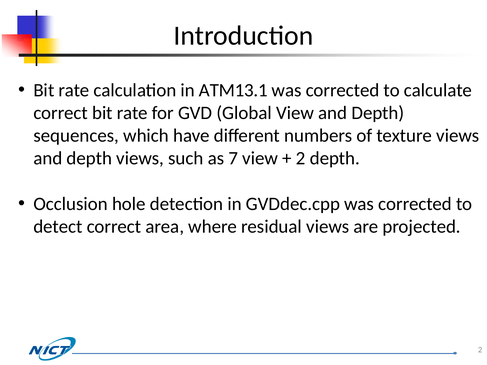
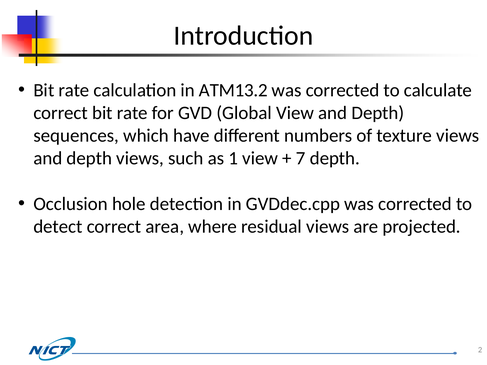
ATM13.1: ATM13.1 -> ATM13.2 (233, 90)
7: 7 -> 1 (233, 159)
2: 2 -> 7 (301, 159)
